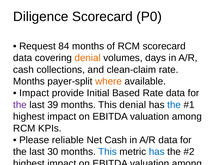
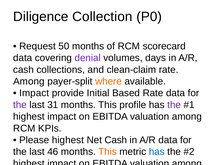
Diligence Scorecard: Scorecard -> Collection (102, 17)
84: 84 -> 50 (64, 46)
denial colour: orange -> purple (88, 58)
Months: Months -> Among (29, 81)
39: 39 -> 31 (53, 105)
This denial: denial -> profile (133, 105)
the colour: blue -> purple (174, 105)
Please reliable: reliable -> highest (68, 140)
30: 30 -> 46 (53, 152)
This colour: blue -> orange (108, 152)
